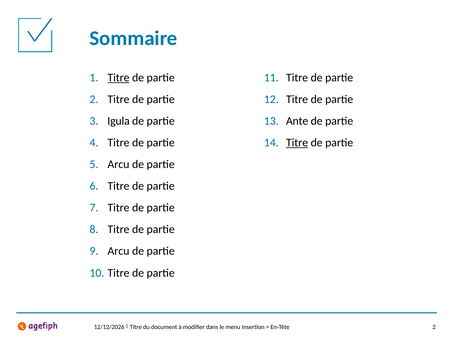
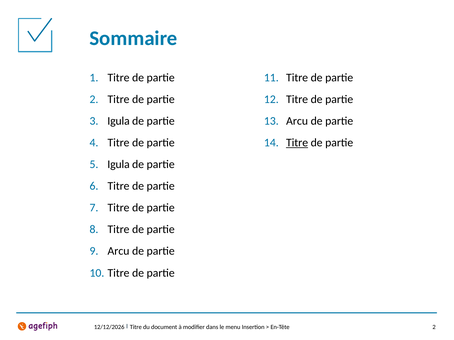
Titre underline: present -> none (119, 78)
Ante: Ante -> Arcu (297, 121)
Arcu: Arcu -> Igula (119, 165)
